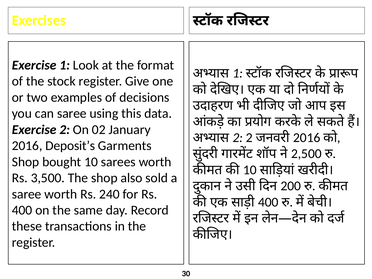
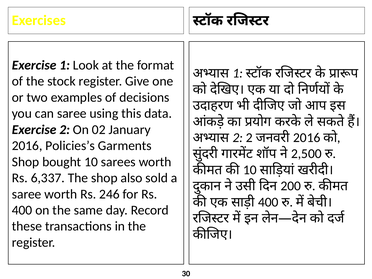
Deposit’s: Deposit’s -> Policies’s (70, 146)
3,500: 3,500 -> 6,337 (48, 178)
240: 240 -> 246 (109, 194)
